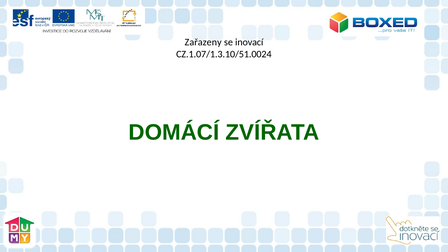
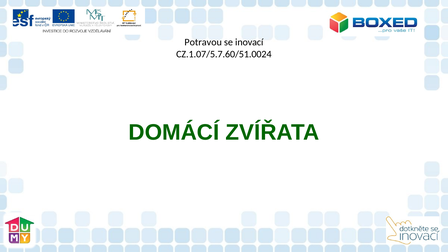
Zařazeny: Zařazeny -> Potravou (203, 42)
CZ.1.07/1.3.10/51.0024: CZ.1.07/1.3.10/51.0024 -> CZ.1.07/5.7.60/51.0024 (224, 54)
